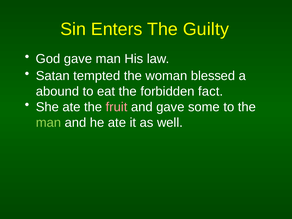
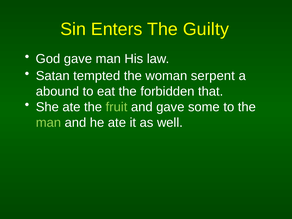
blessed: blessed -> serpent (213, 76)
fact: fact -> that (211, 91)
fruit colour: pink -> light green (117, 107)
